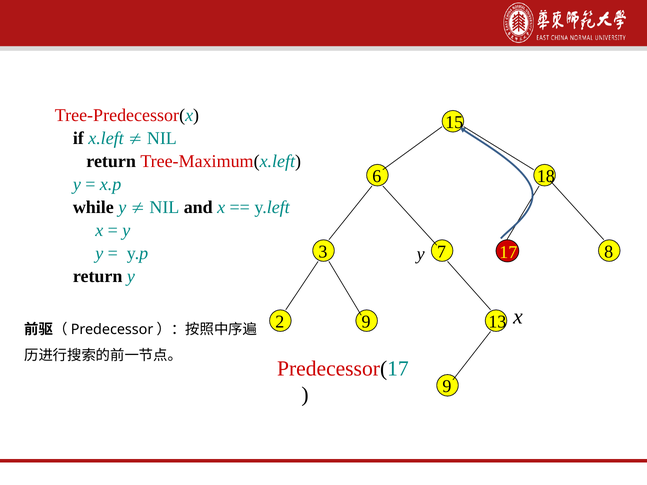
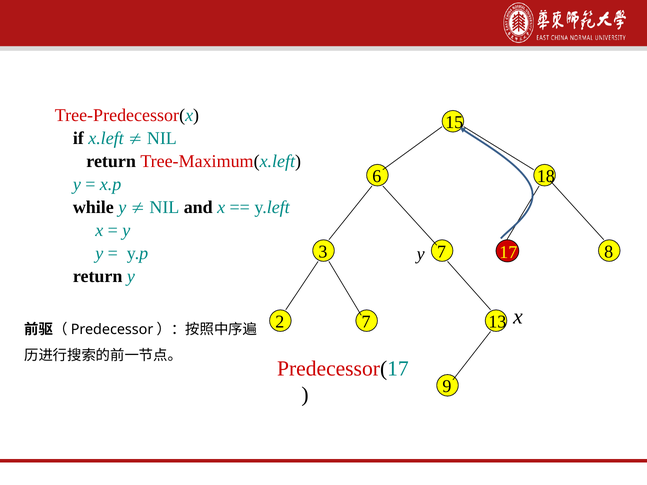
2 9: 9 -> 7 (366, 322)
